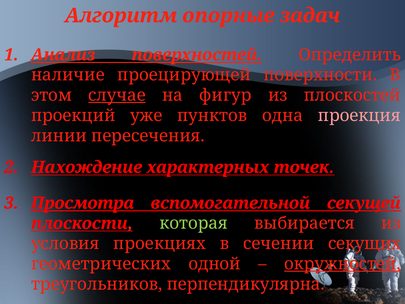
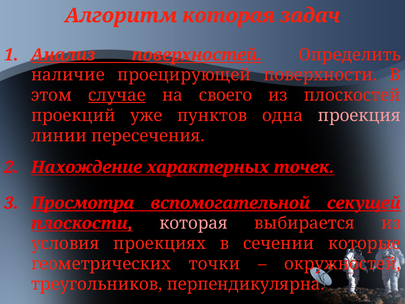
Алгоритм опорные: опорные -> которая (229, 16)
фигур: фигур -> своего (226, 95)
которая colour: light green -> pink (194, 223)
секущих: секущих -> которые (364, 243)
одной: одной -> точки (214, 264)
окружностей underline: present -> none (342, 264)
